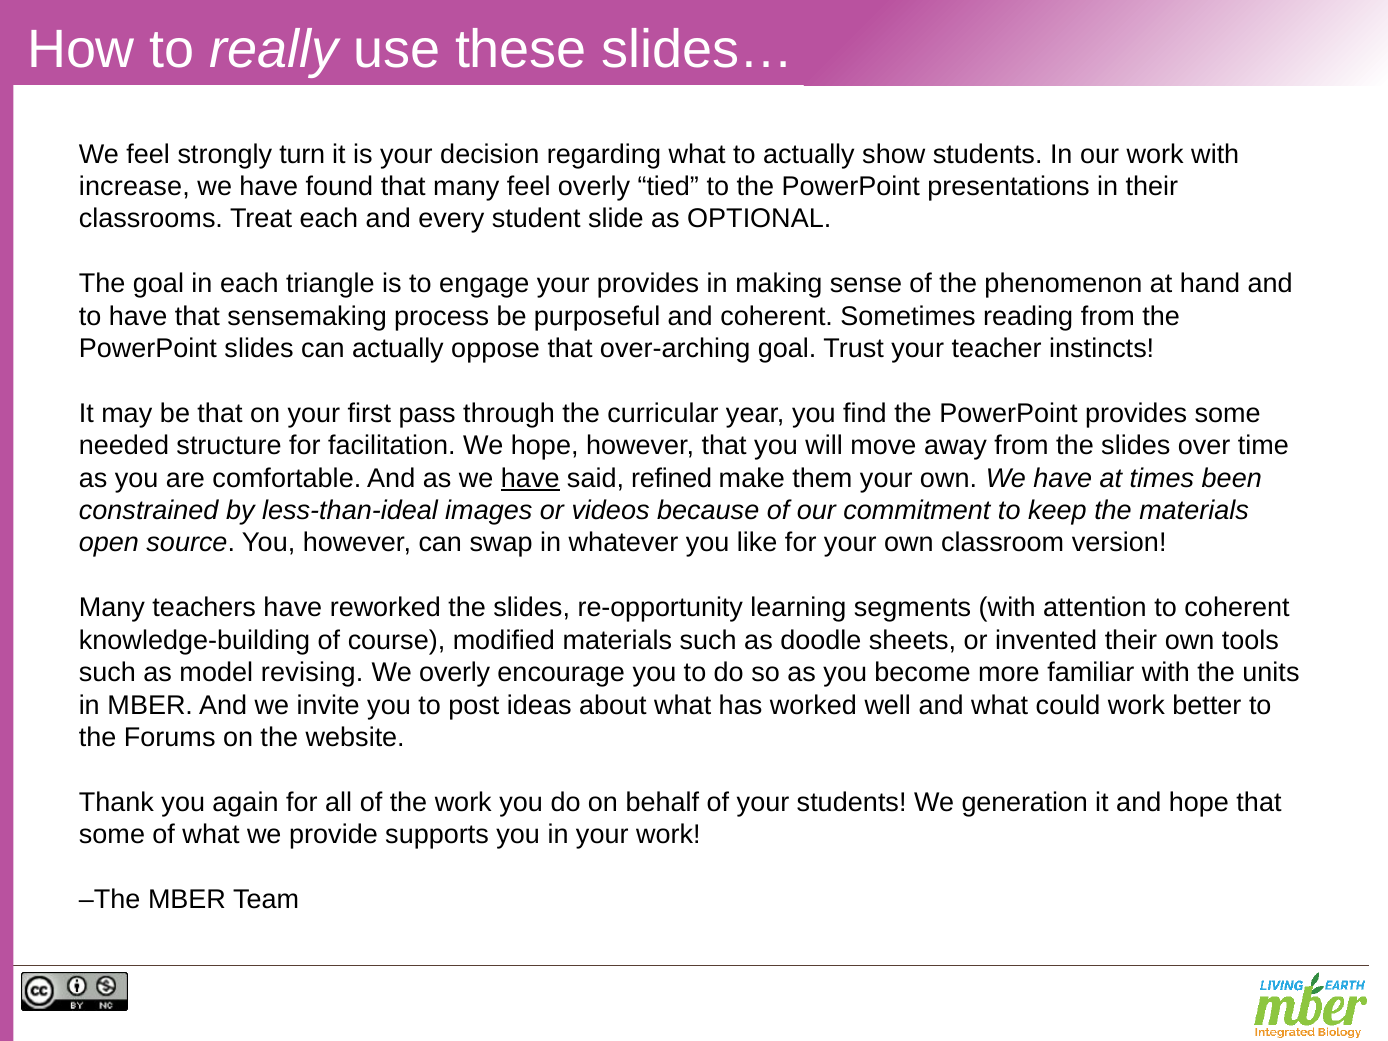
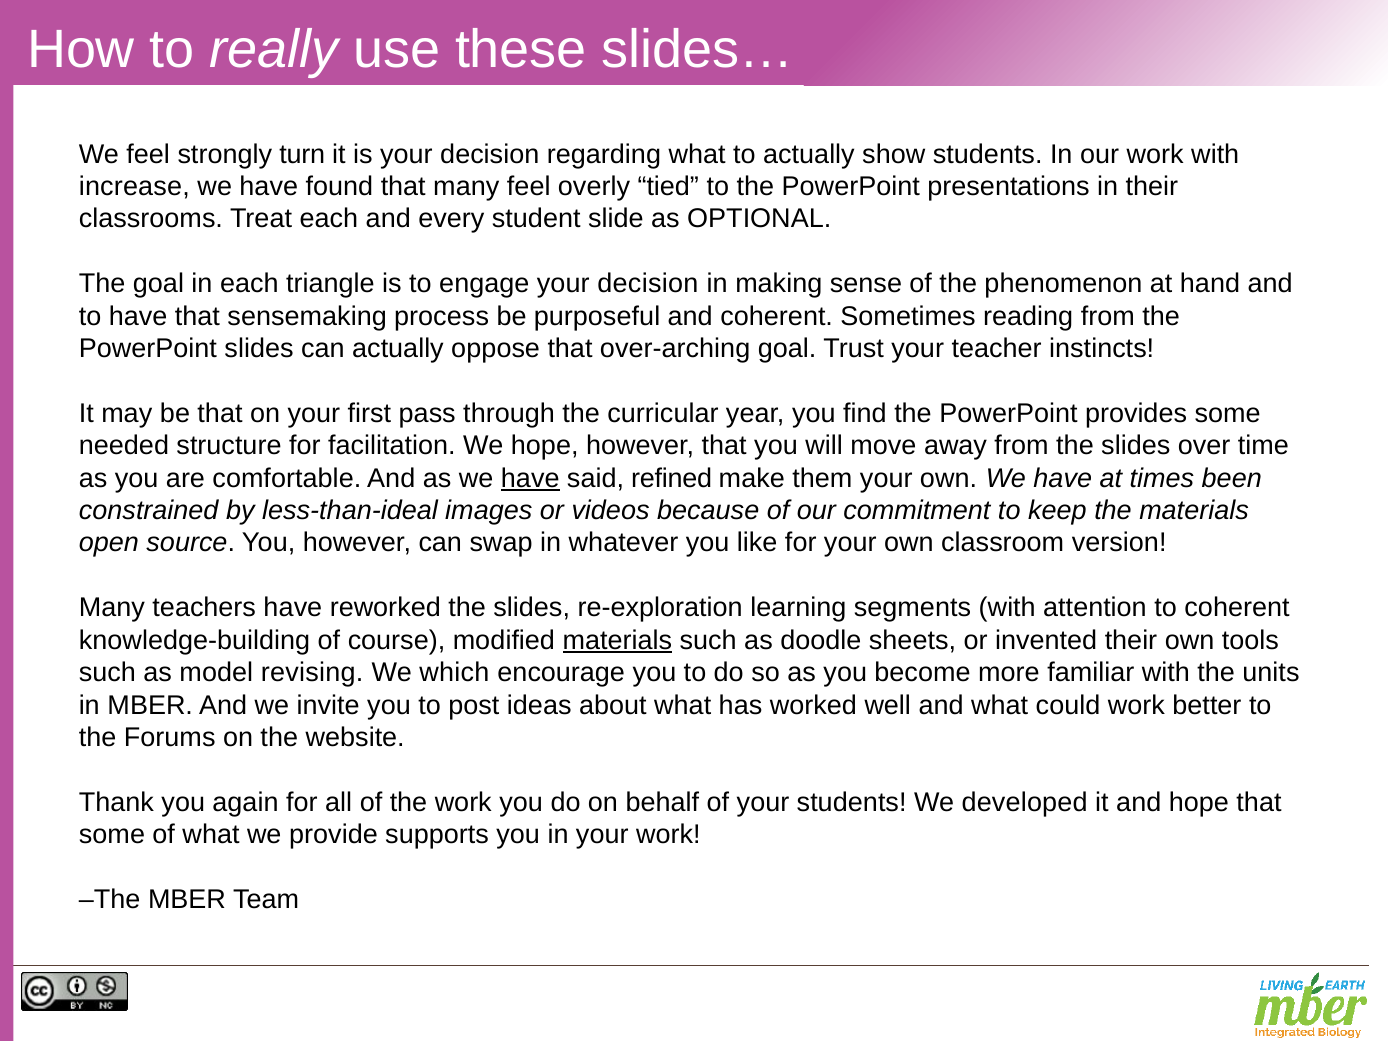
engage your provides: provides -> decision (648, 284)
re-opportunity: re-opportunity -> re-exploration (660, 608)
materials underline: none -> present (617, 640)
We overly: overly -> which (454, 673)
generation: generation -> developed (1025, 802)
